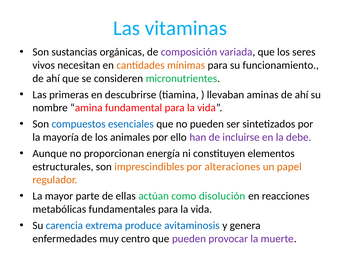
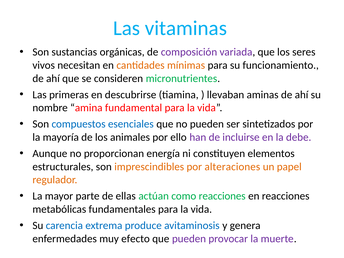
como disolución: disolución -> reacciones (222, 196)
centro: centro -> efecto (136, 239)
